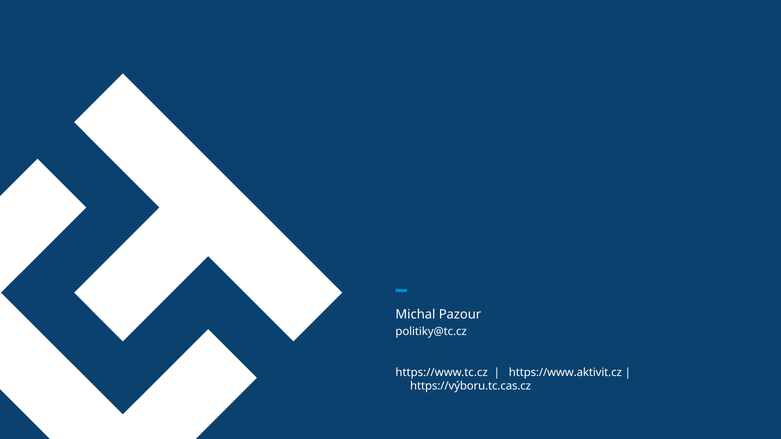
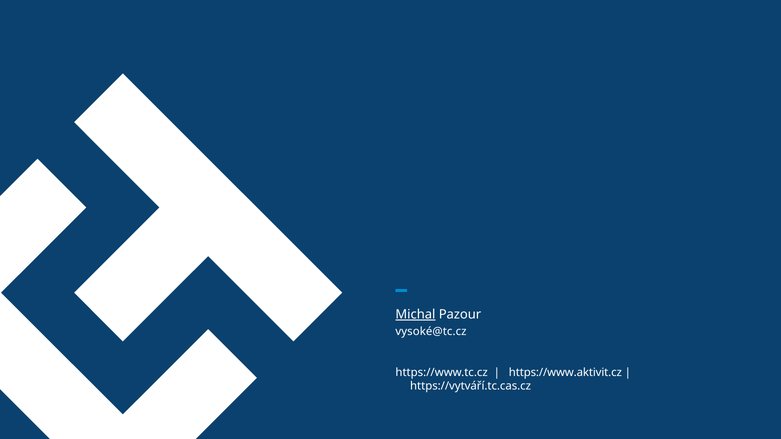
Michal underline: none -> present (415, 315)
politiky@tc.cz: politiky@tc.cz -> vysoké@tc.cz (431, 332)
https://výboru.tc.cas.cz: https://výboru.tc.cas.cz -> https://vytváří.tc.cas.cz (471, 386)
